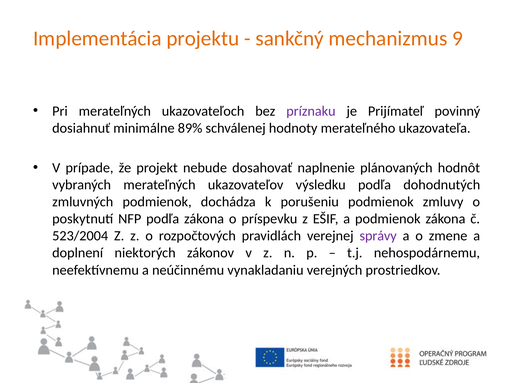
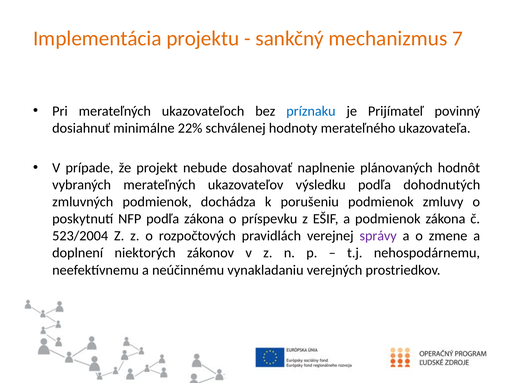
9: 9 -> 7 (457, 39)
príznaku colour: purple -> blue (311, 111)
89%: 89% -> 22% (190, 128)
